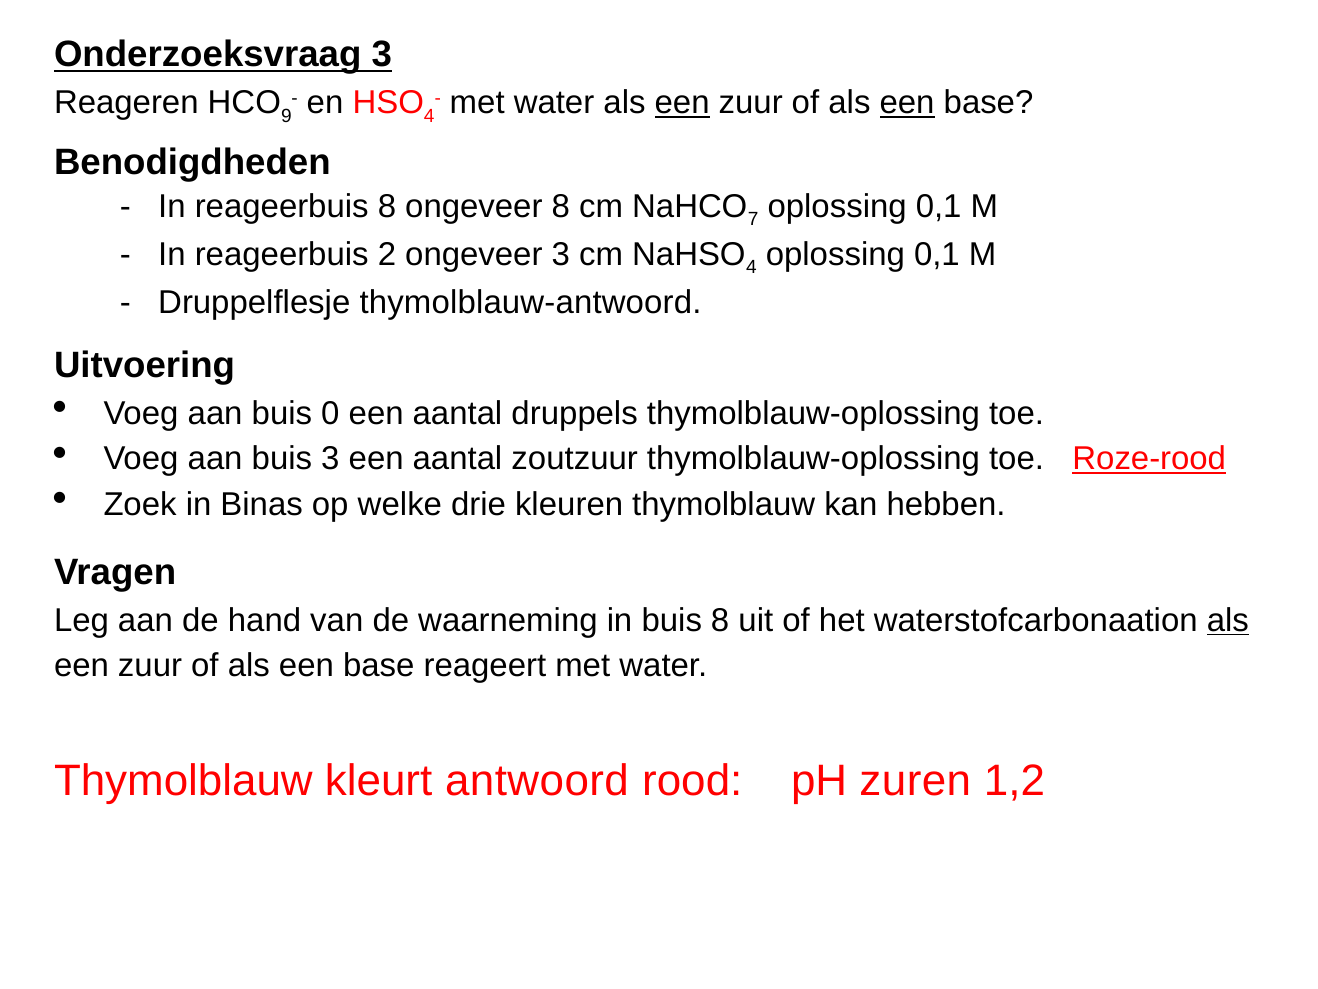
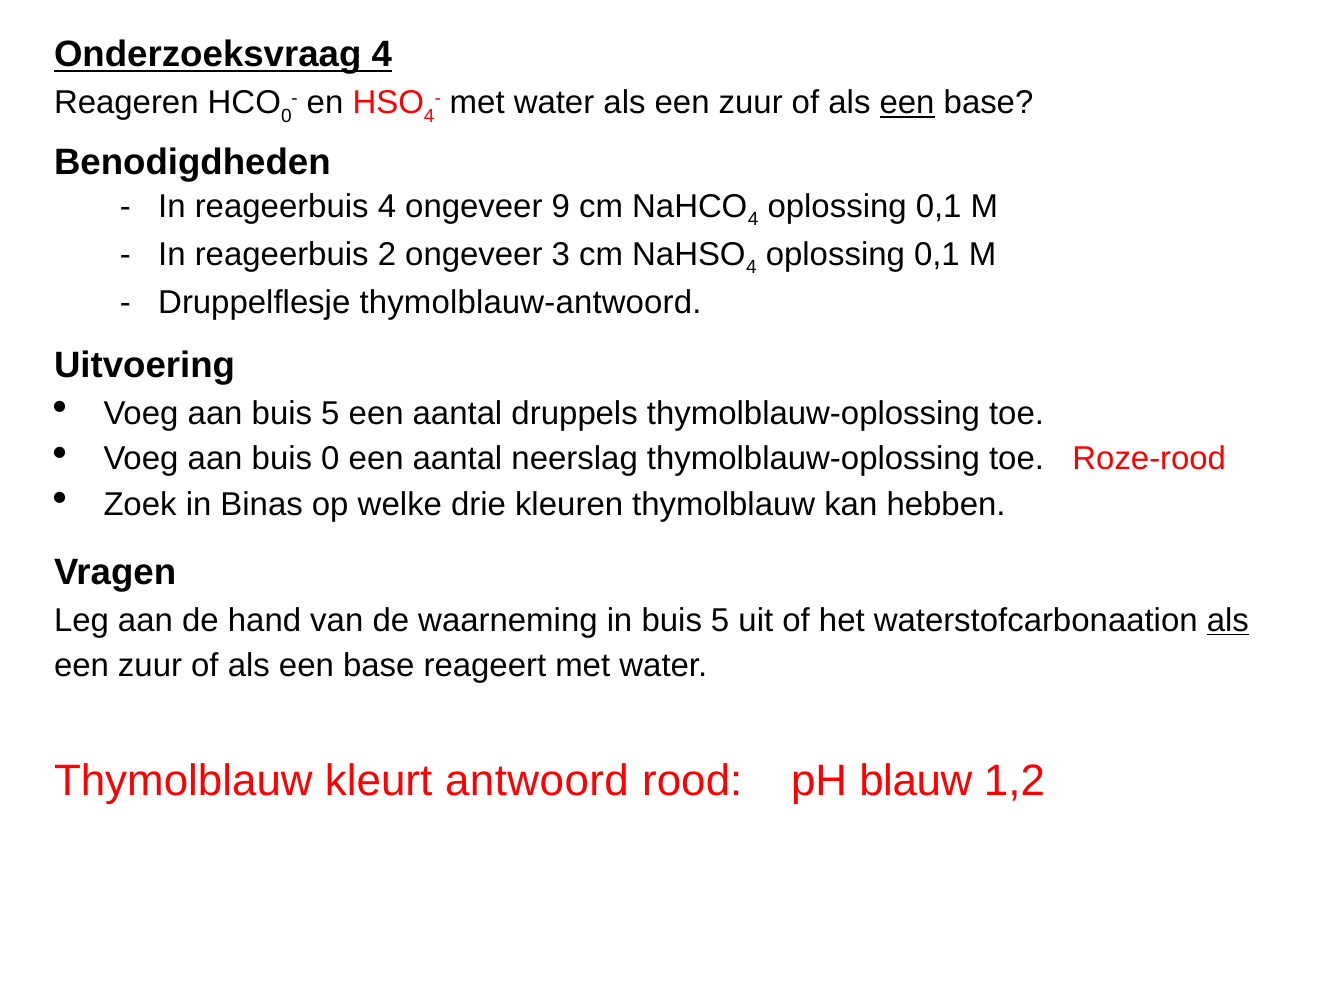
Onderzoeksvraag 3: 3 -> 4 (382, 55)
9: 9 -> 0 (286, 116)
een underline: present -> none (682, 103)
reageerbuis 8: 8 -> 4 (387, 207)
ongeveer 8: 8 -> 9 (561, 207)
7: 7 -> 4 (753, 219)
aan buis 0: 0 -> 5 (330, 413)
buis 3: 3 -> 0 (330, 458)
zoutzuur: zoutzuur -> neerslag (575, 458)
Roze-rood underline: present -> none (1149, 458)
in buis 8: 8 -> 5 (720, 620)
zuren: zuren -> blauw (916, 781)
